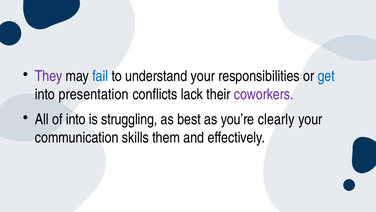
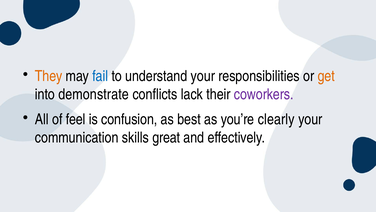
They colour: purple -> orange (49, 76)
get colour: blue -> orange (326, 76)
presentation: presentation -> demonstrate (94, 94)
of into: into -> feel (76, 119)
struggling: struggling -> confusion (129, 119)
them: them -> great (166, 137)
